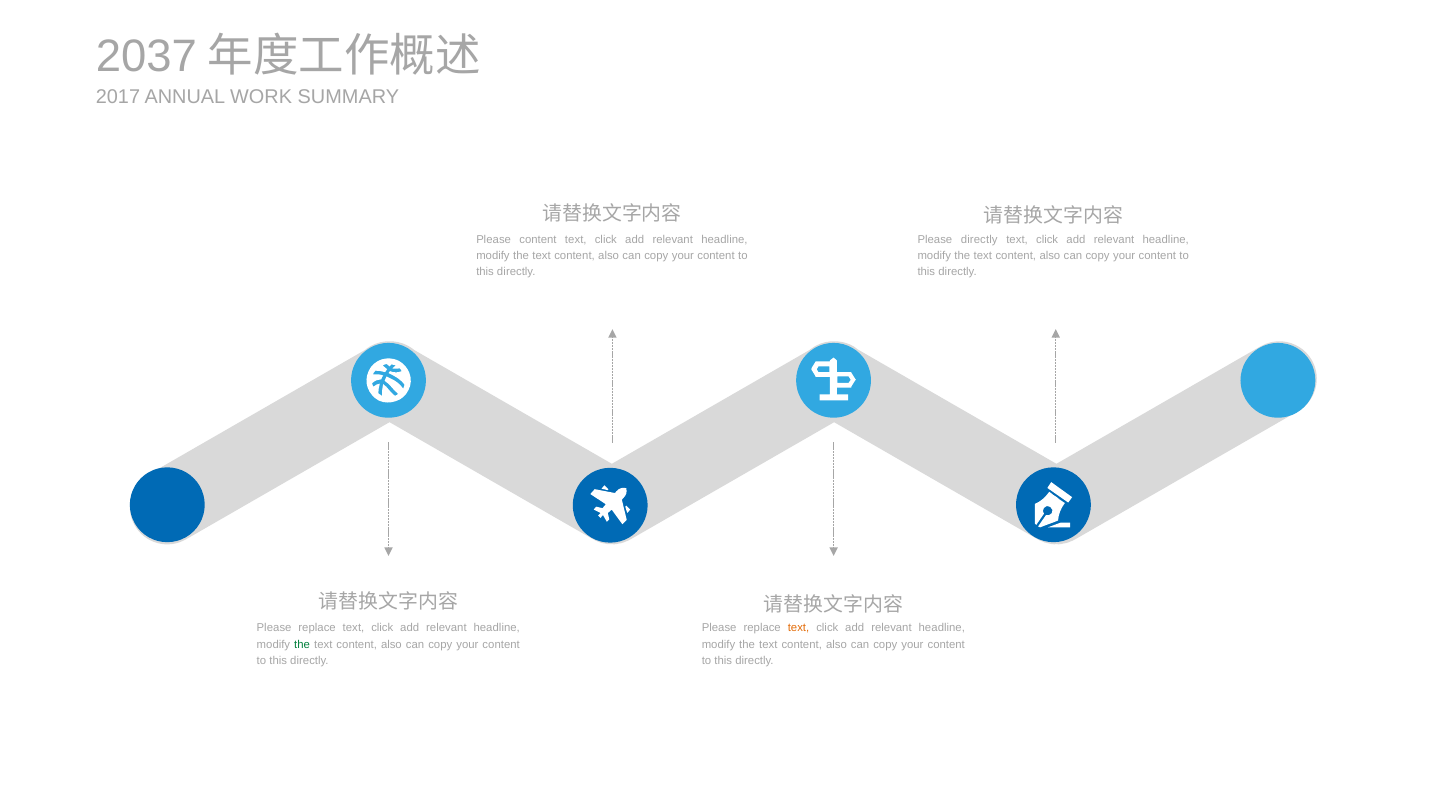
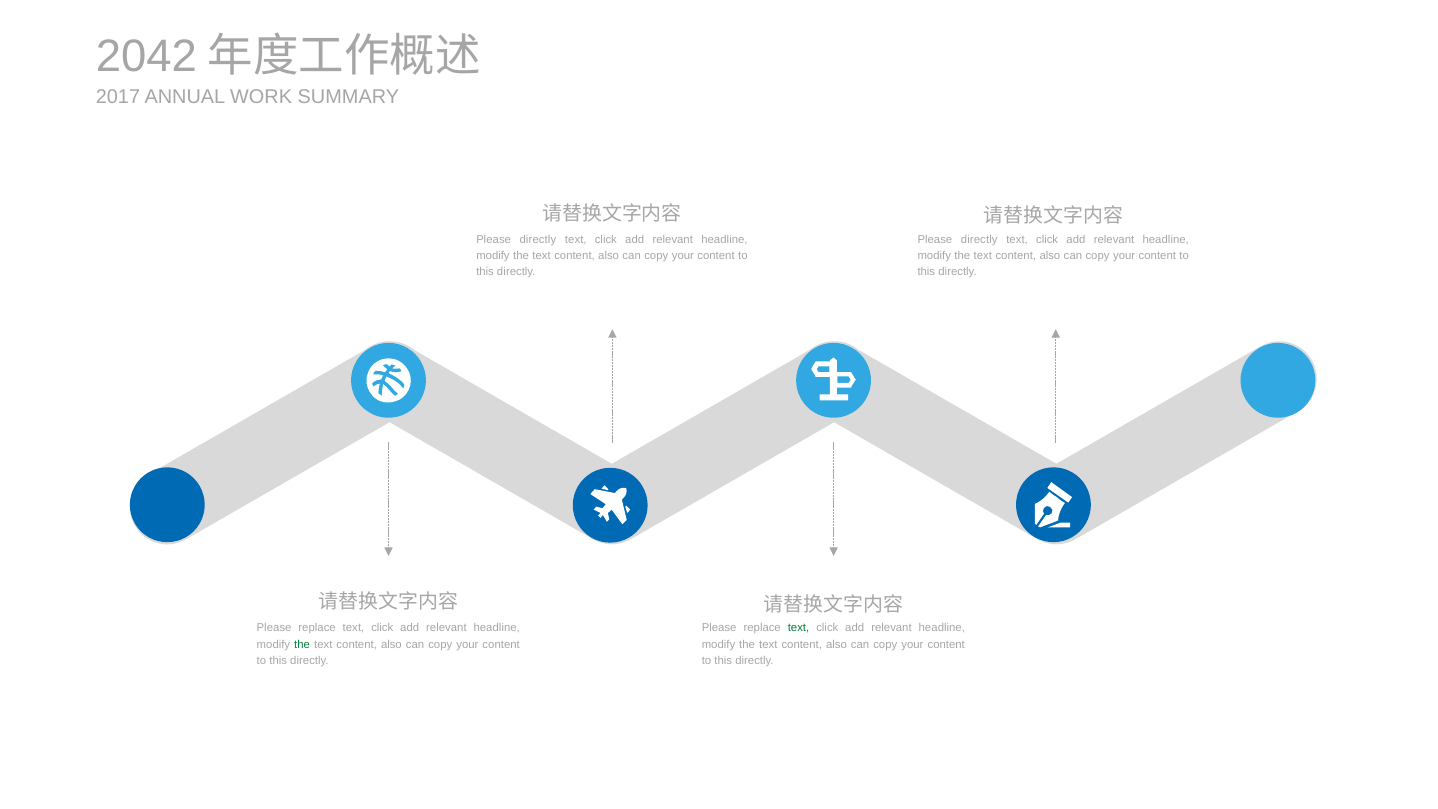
2037: 2037 -> 2042 (146, 57)
content: content -> directly (538, 239)
text colour: orange -> green (799, 628)
